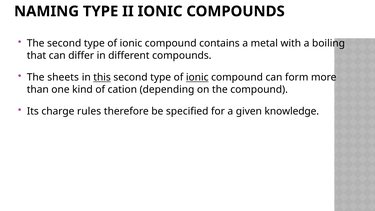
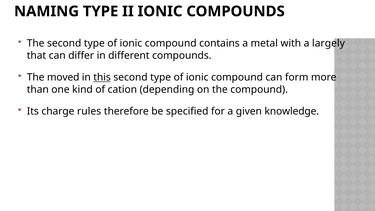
boiling: boiling -> largely (328, 43)
sheets: sheets -> moved (63, 77)
ionic underline: present -> none (197, 77)
